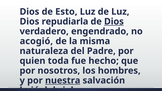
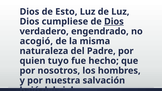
repudiarla: repudiarla -> cumpliese (65, 22)
toda: toda -> tuyo (58, 61)
nuestra underline: present -> none (63, 81)
